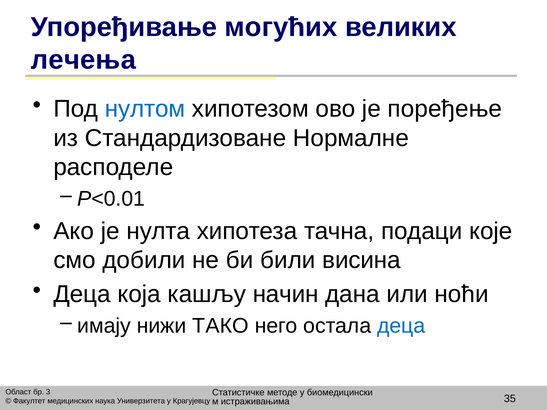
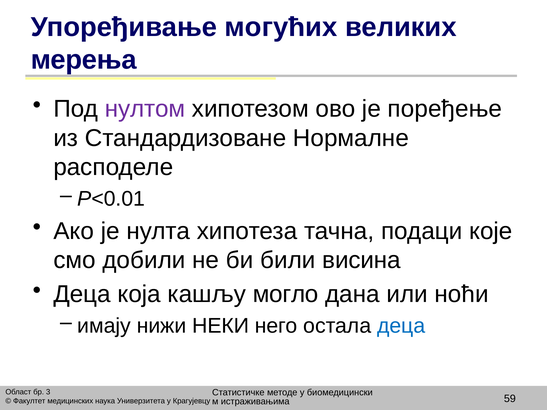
лечења: лечења -> мерења (84, 60)
нултом colour: blue -> purple (145, 109)
начин: начин -> могло (286, 294)
ТАКО: ТАКО -> НЕКИ (221, 326)
35: 35 -> 59 (510, 399)
